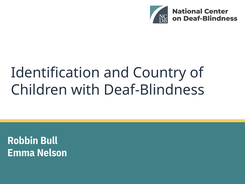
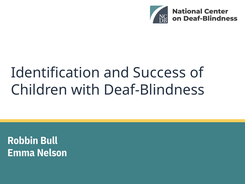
Country: Country -> Success (159, 73)
